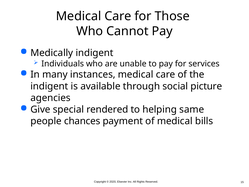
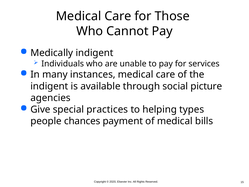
rendered: rendered -> practices (107, 109)
same: same -> types (192, 109)
